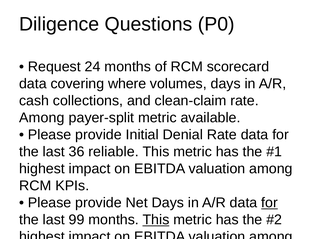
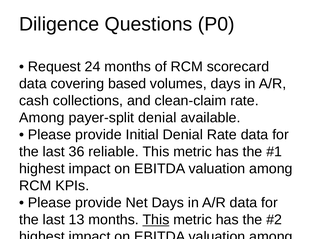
where: where -> based (127, 84)
payer-split metric: metric -> denial (157, 118)
for underline: present -> none (270, 203)
99: 99 -> 13 (77, 220)
